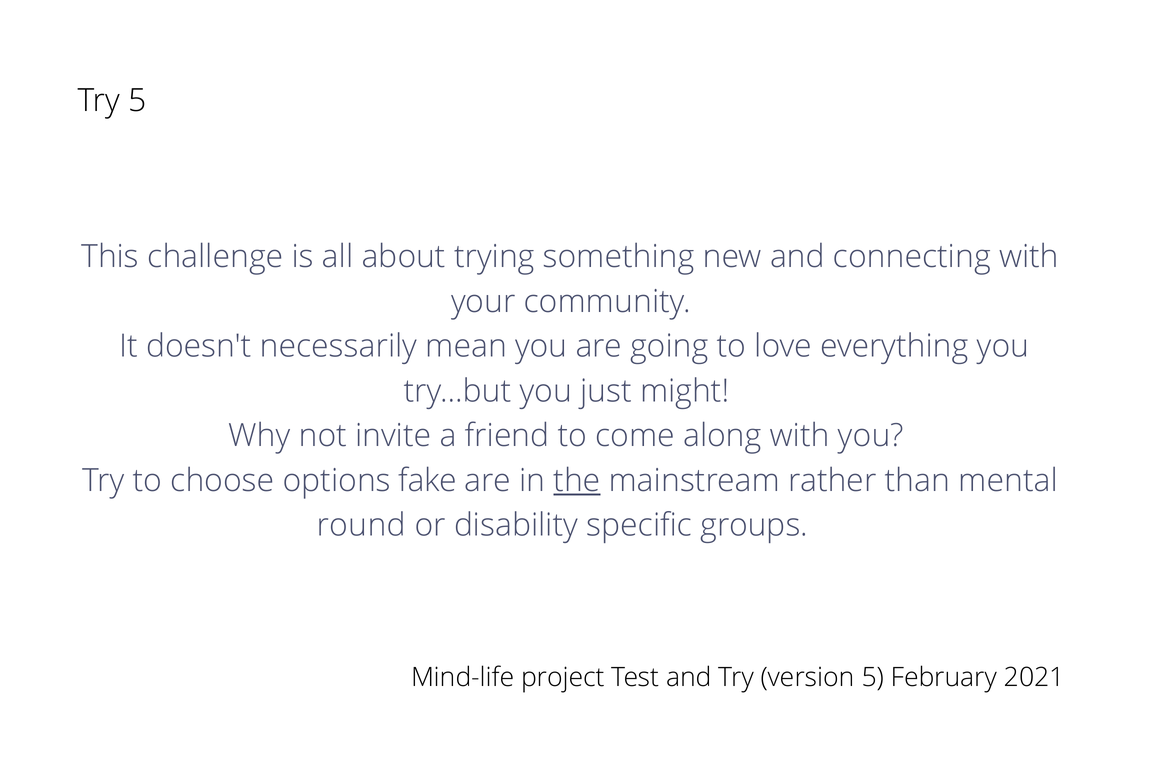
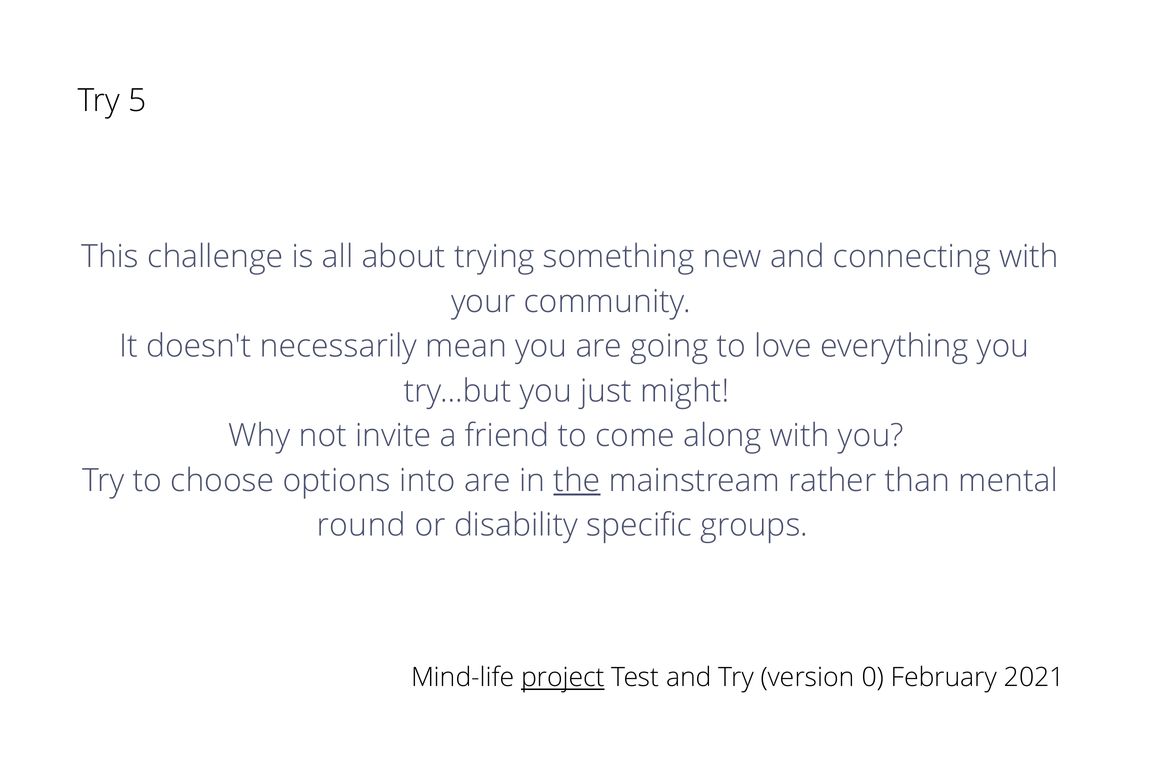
fake: fake -> into (427, 481)
project underline: none -> present (563, 678)
version 5: 5 -> 0 (873, 678)
